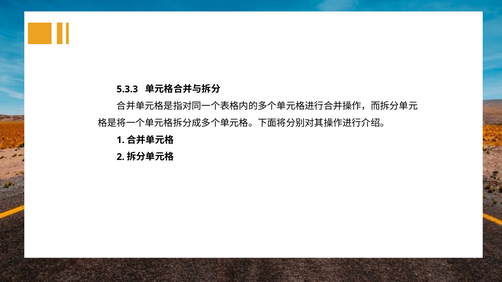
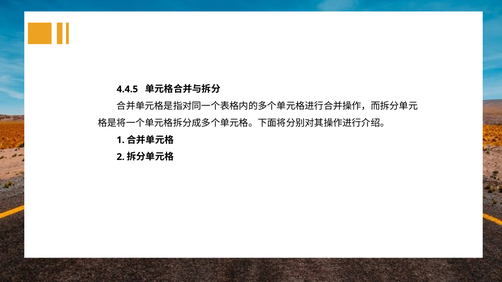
5.3.3: 5.3.3 -> 4.4.5 (127, 89)
